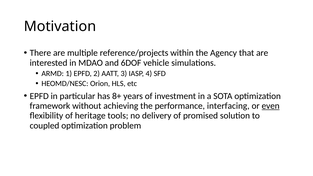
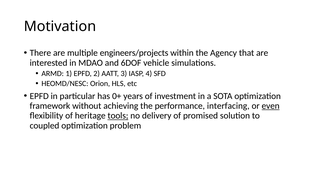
reference/projects: reference/projects -> engineers/projects (134, 53)
8+: 8+ -> 0+ (117, 96)
tools underline: none -> present (118, 116)
